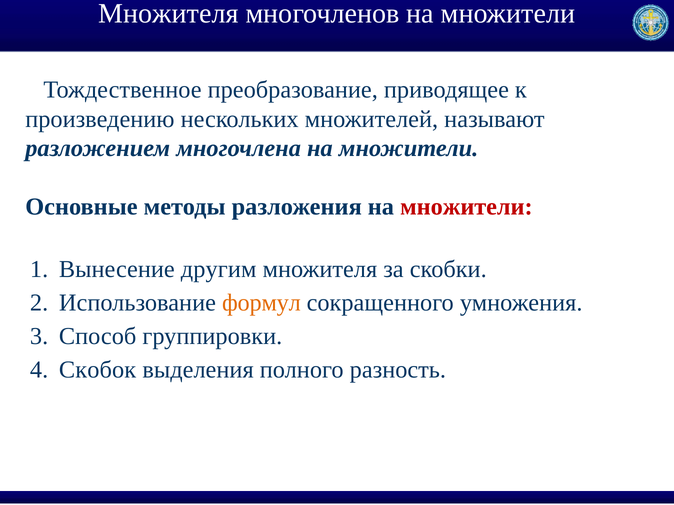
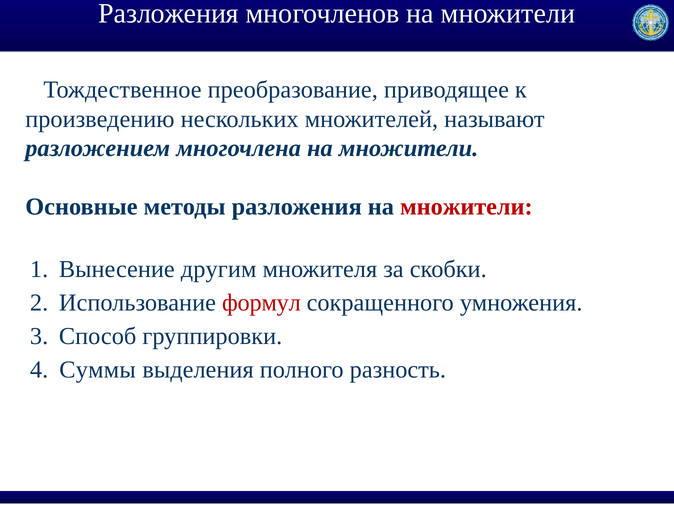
Множителя: Множителя -> Разложения (169, 14)
формул colour: orange -> red (261, 303)
Скобок: Скобок -> Суммы (98, 370)
